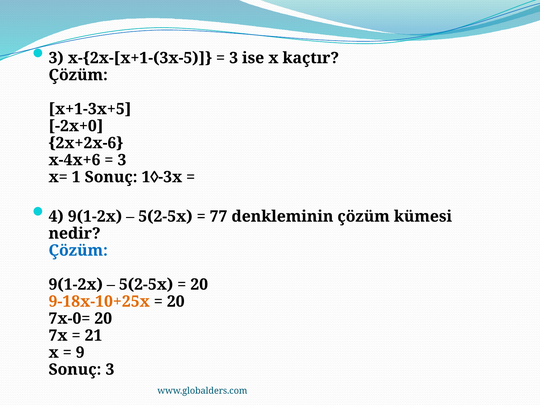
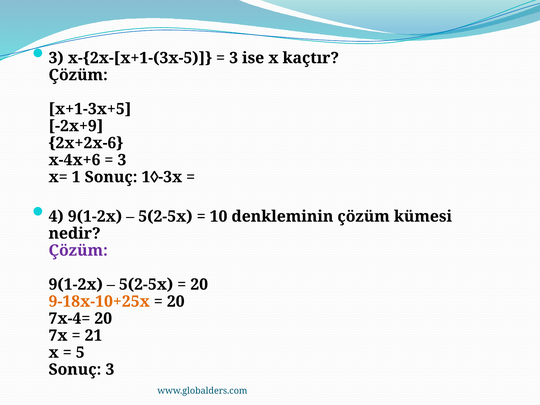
-2x+0: -2x+0 -> -2x+9 (76, 126)
77: 77 -> 10 (219, 216)
Çözüm colour: blue -> purple (78, 250)
7x-0=: 7x-0= -> 7x-4= (69, 318)
9: 9 -> 5 (80, 352)
